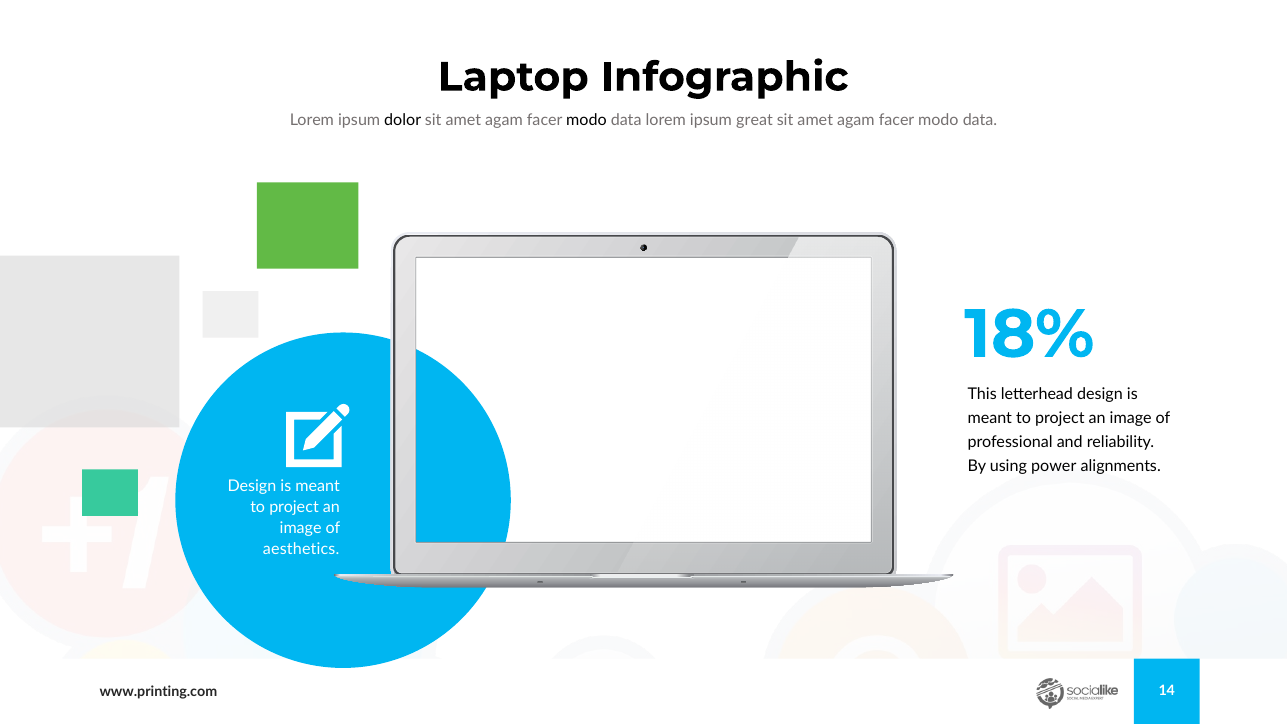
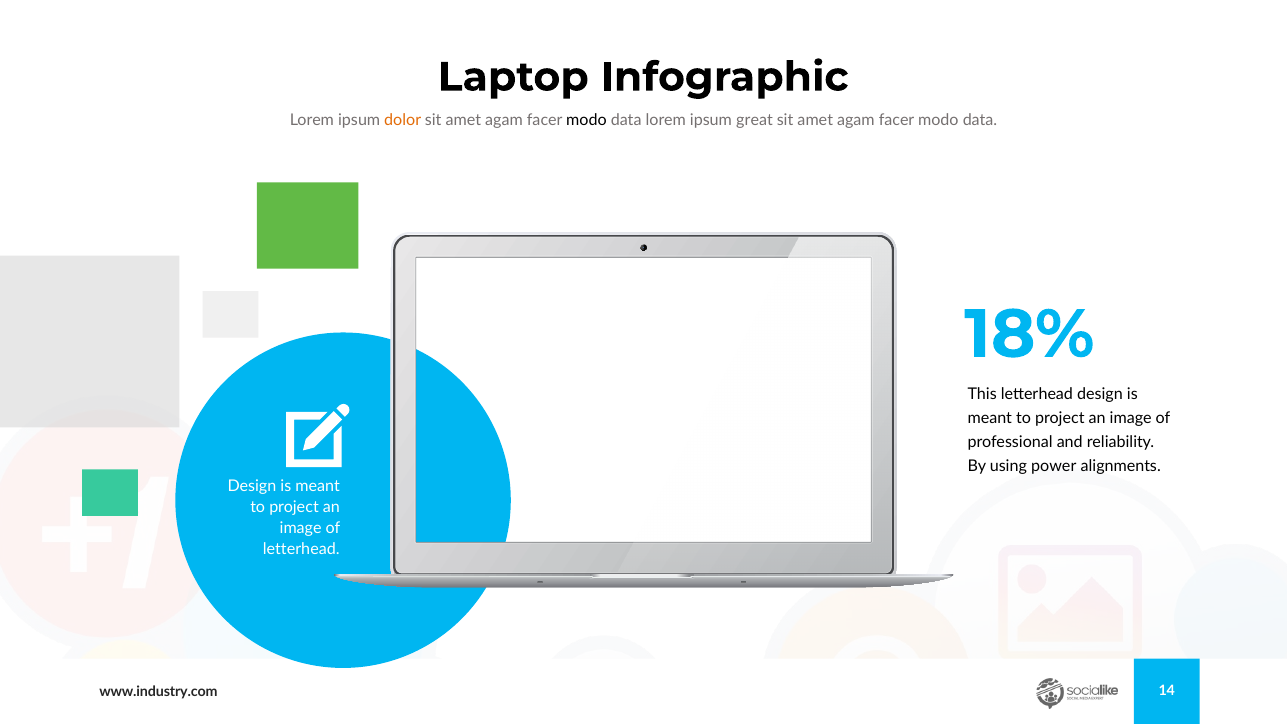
dolor colour: black -> orange (403, 120)
aesthetics: aesthetics -> letterhead (301, 549)
www.printing.com: www.printing.com -> www.industry.com (158, 692)
